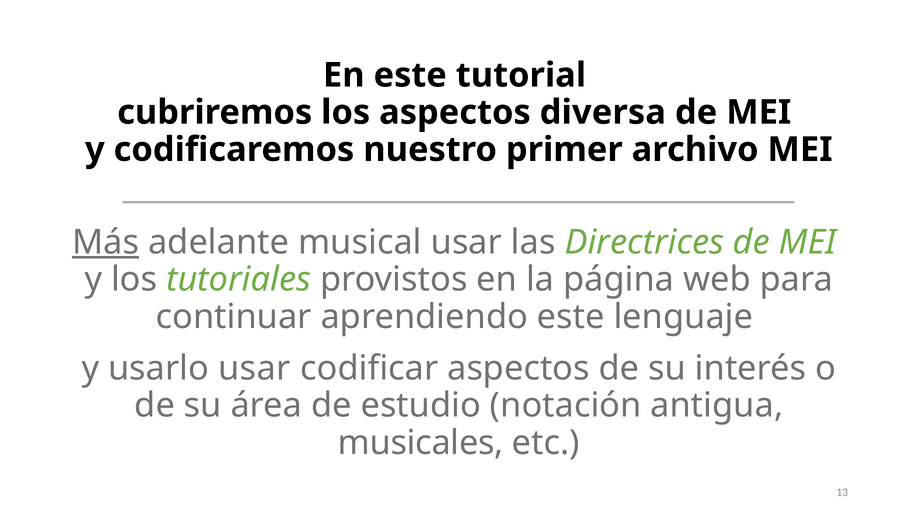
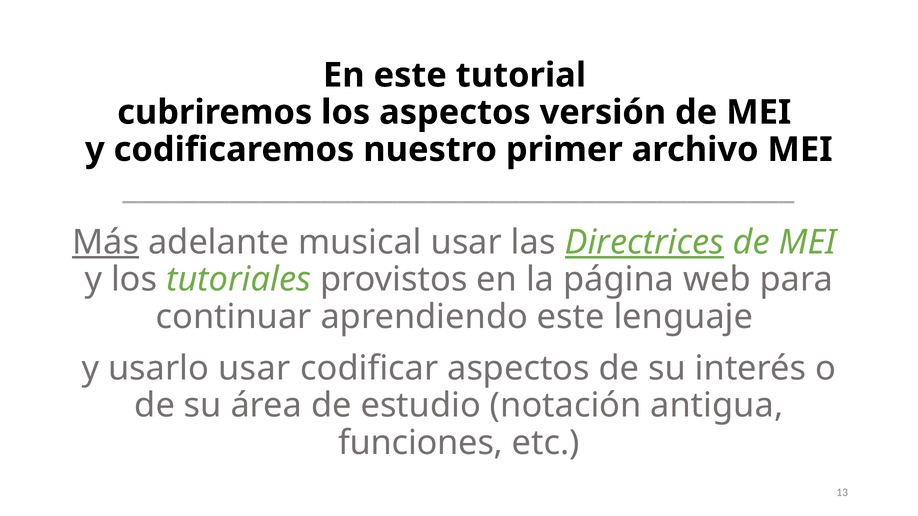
diversa: diversa -> versión (603, 112)
Directrices underline: none -> present (644, 243)
musicales: musicales -> funciones (421, 443)
